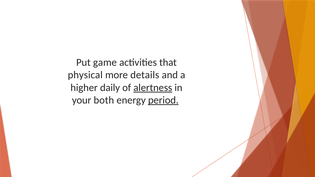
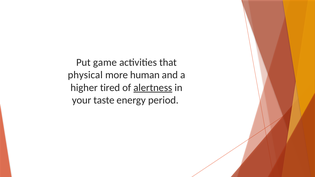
details: details -> human (145, 75)
daily: daily -> tired (110, 88)
both: both -> taste (104, 100)
period underline: present -> none (163, 100)
